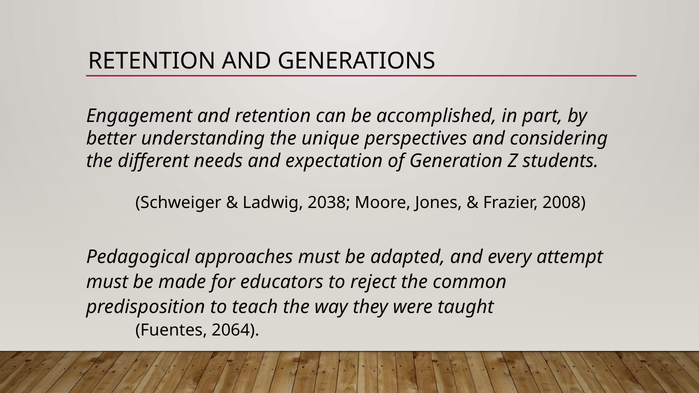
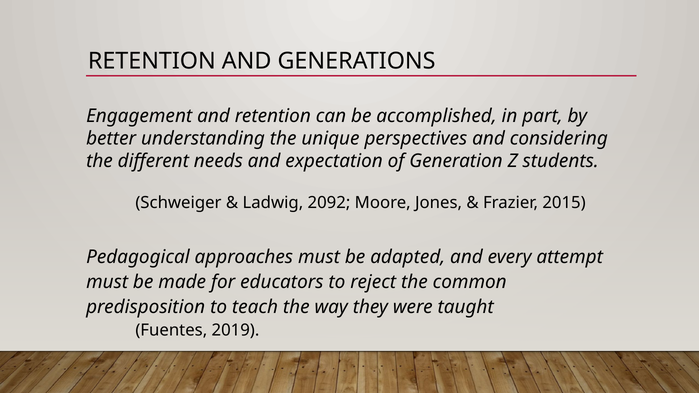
2038: 2038 -> 2092 (329, 203)
2008: 2008 -> 2015 (564, 203)
2064: 2064 -> 2019 (235, 330)
